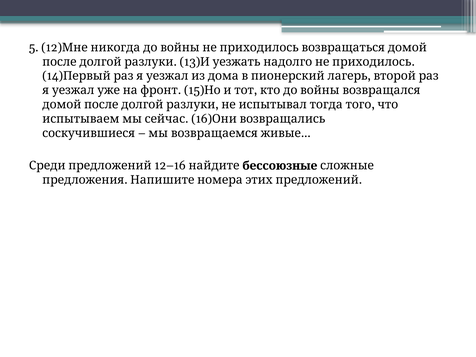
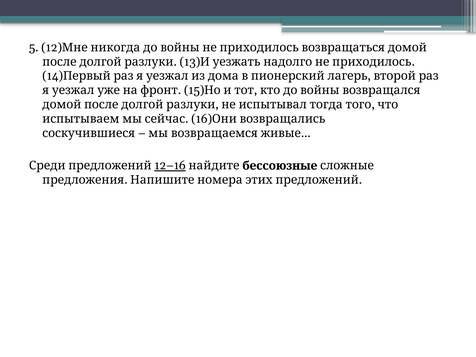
12–16 underline: none -> present (170, 166)
